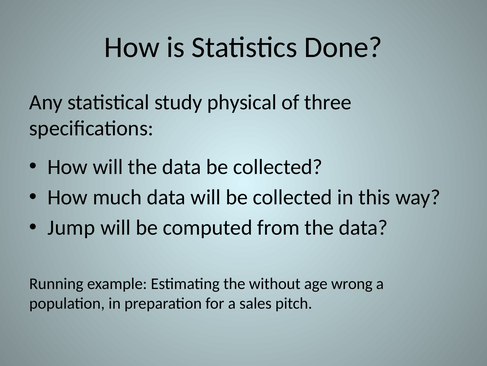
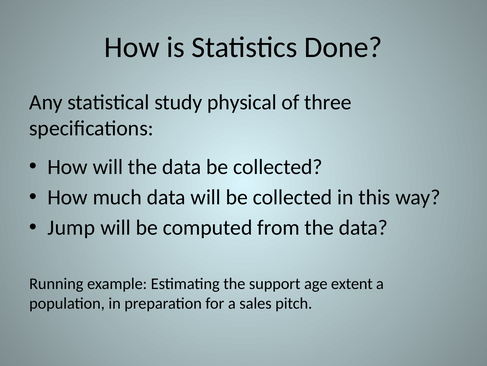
without: without -> support (275, 283)
wrong: wrong -> extent (352, 283)
